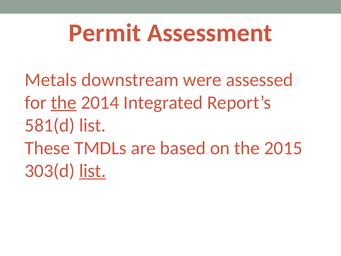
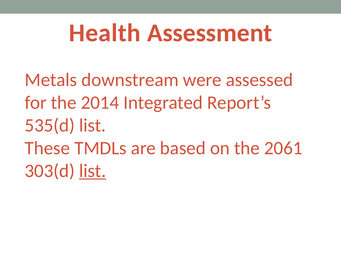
Permit: Permit -> Health (105, 33)
the underline: present -> none (64, 102)
581(d: 581(d -> 535(d (50, 125)
2015: 2015 -> 2061 (283, 148)
